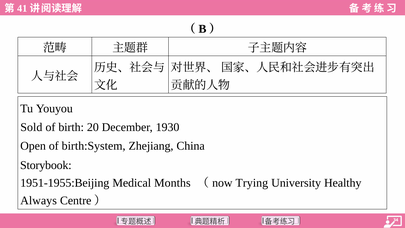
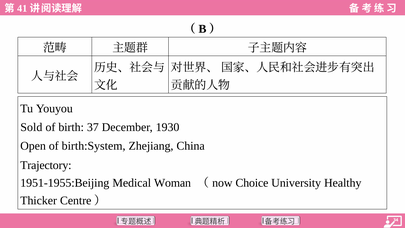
20: 20 -> 37 (93, 127)
Storybook: Storybook -> Trajectory (46, 165)
Months: Months -> Woman (172, 183)
Trying: Trying -> Choice (252, 183)
Always: Always -> Thicker (39, 200)
